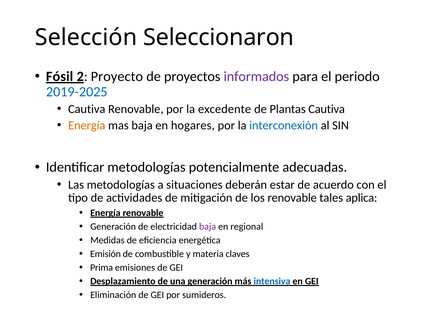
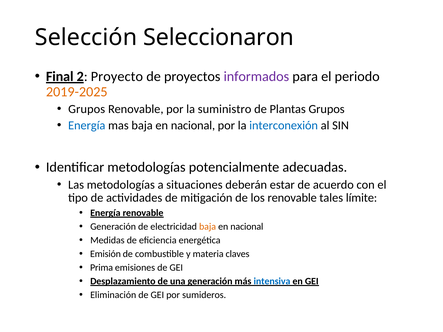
Fósil: Fósil -> Final (60, 77)
2019-2025 colour: blue -> orange (77, 92)
Cautiva: Cautiva -> Grupos (87, 109)
excedente: excedente -> suministro (225, 109)
Plantas Cautiva: Cautiva -> Grupos (327, 109)
Energía colour: orange -> blue (87, 126)
mas baja en hogares: hogares -> nacional (193, 126)
aplica: aplica -> límite (362, 198)
baja colour: purple -> orange (208, 227)
regional: regional -> nacional (247, 227)
